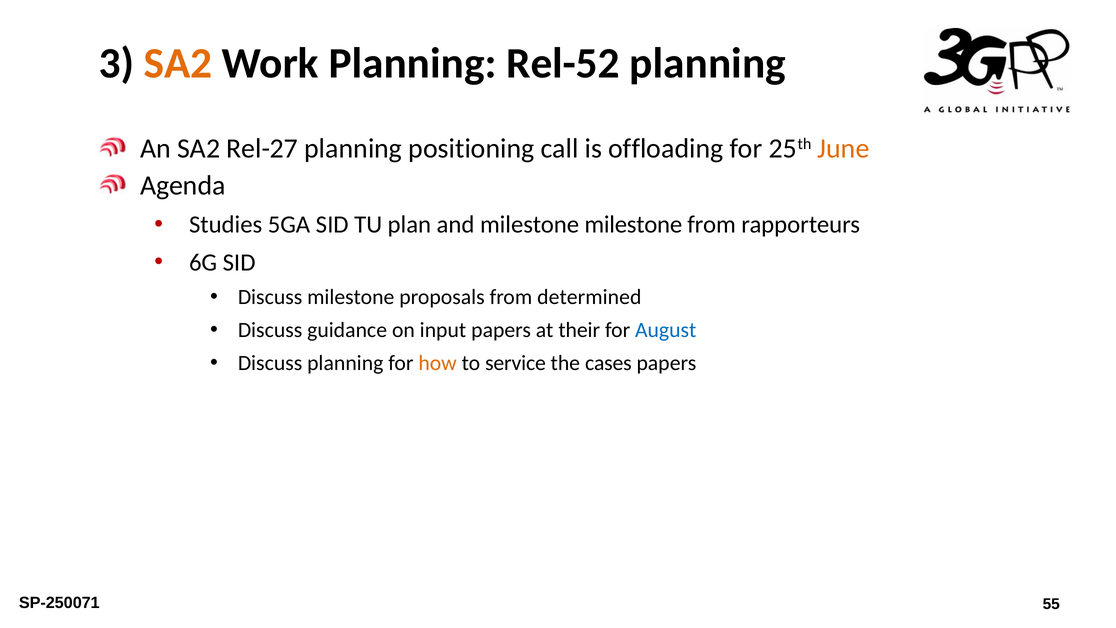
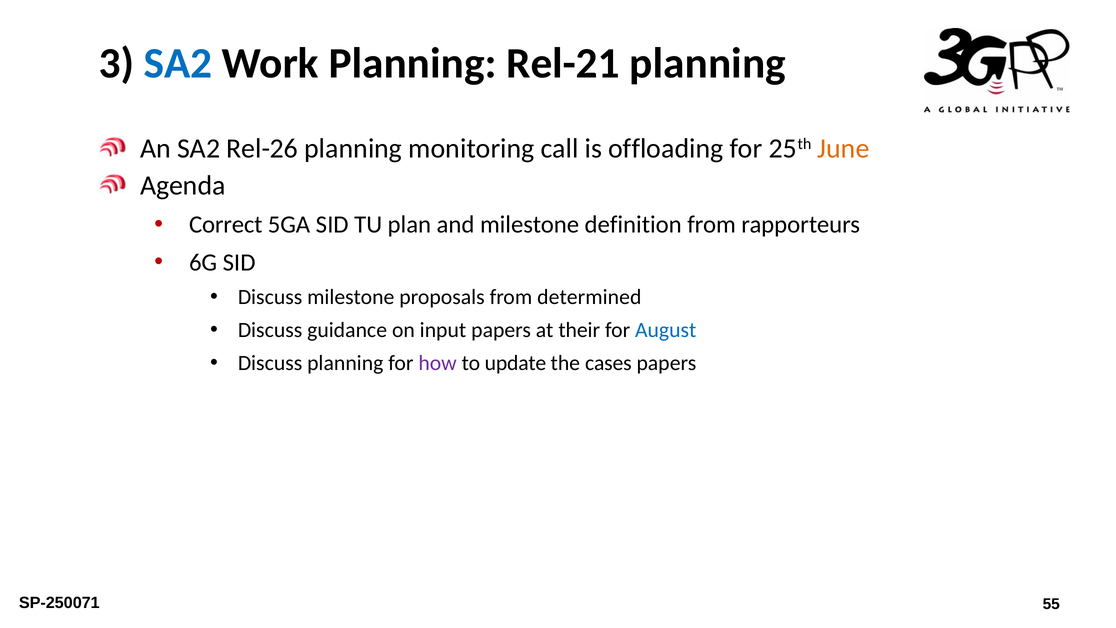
SA2 colour: orange -> blue (178, 63)
Rel-52: Rel-52 -> Rel-21 (563, 63)
Rel-27: Rel-27 -> Rel-26 (262, 148)
positioning: positioning -> monitoring (471, 148)
Studies: Studies -> Correct (226, 225)
milestone milestone: milestone -> definition (633, 225)
how colour: orange -> purple (438, 363)
service: service -> update (516, 363)
